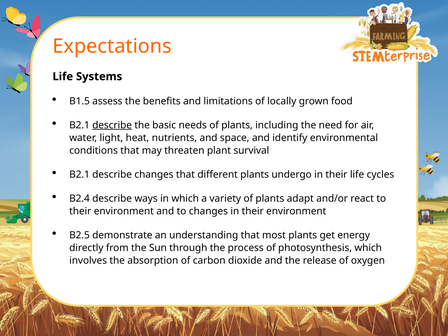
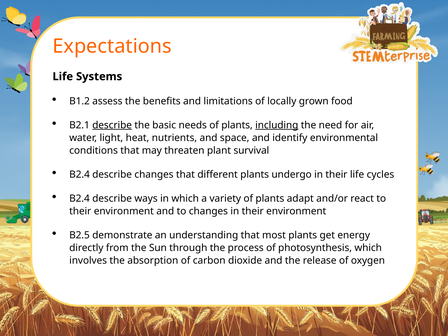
B1.5: B1.5 -> B1.2 (80, 101)
including underline: none -> present (277, 125)
B2.1: B2.1 -> B2.4 (80, 175)
